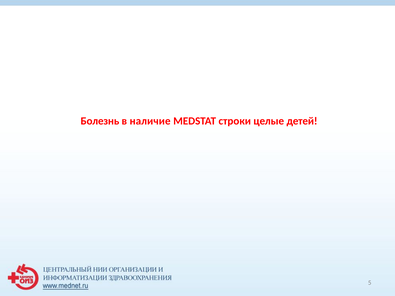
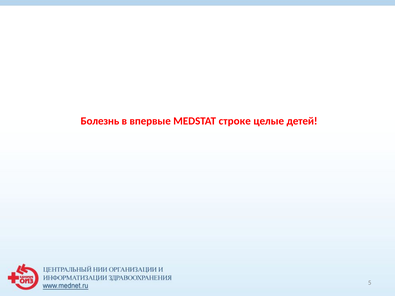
наличие: наличие -> впервые (150, 121)
строки: строки -> строке (235, 121)
